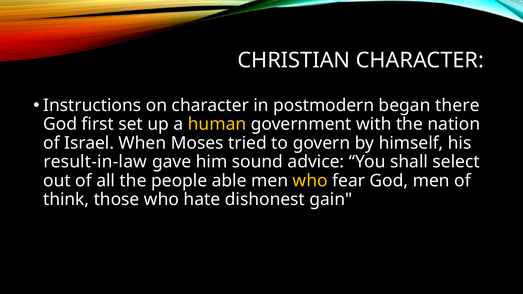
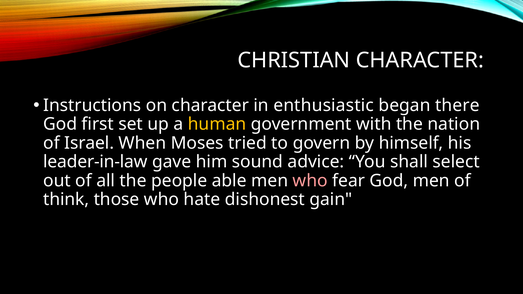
postmodern: postmodern -> enthusiastic (324, 105)
result-in-law: result-in-law -> leader-in-law (95, 162)
who colour: yellow -> pink (310, 181)
